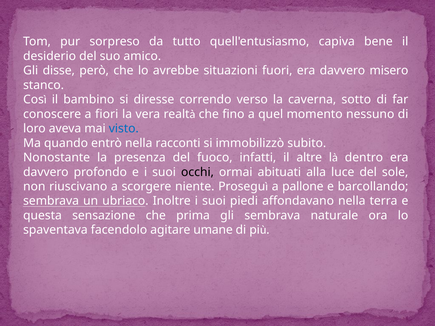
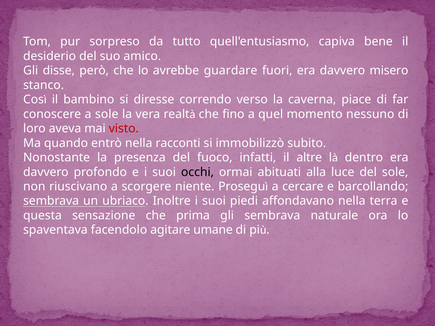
situazioni: situazioni -> guardare (231, 71)
sotto: sotto -> piace (356, 100)
a fiori: fiori -> sole (107, 114)
visto colour: blue -> red (124, 129)
pallone: pallone -> cercare (303, 187)
